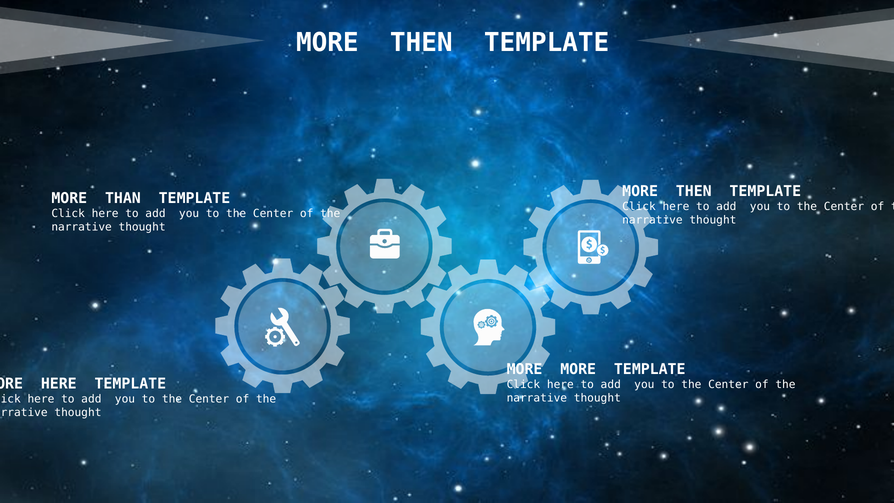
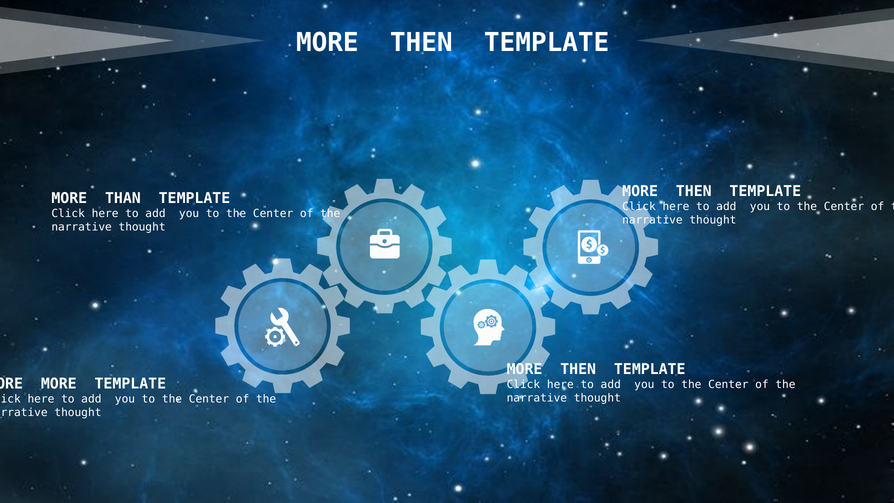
MORE: MORE -> THEN (578, 369)
HERE: HERE -> MORE (59, 384)
